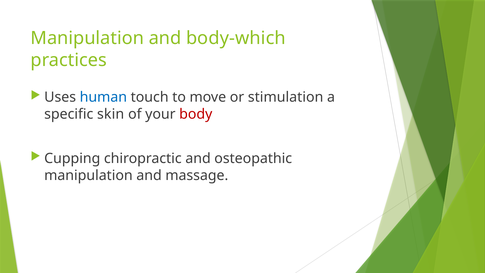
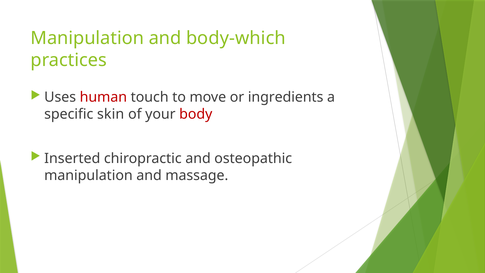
human colour: blue -> red (103, 97)
stimulation: stimulation -> ingredients (286, 97)
Cupping: Cupping -> Inserted (72, 158)
